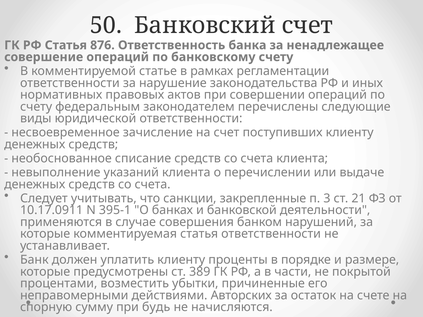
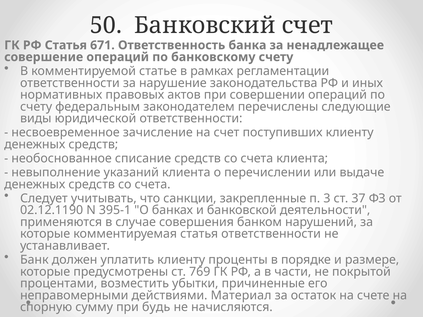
876: 876 -> 671 (102, 45)
21: 21 -> 37 (358, 199)
10.17.0911: 10.17.0911 -> 02.12.1190 (52, 210)
389: 389 -> 769 (200, 272)
Авторских: Авторских -> Материал (241, 296)
